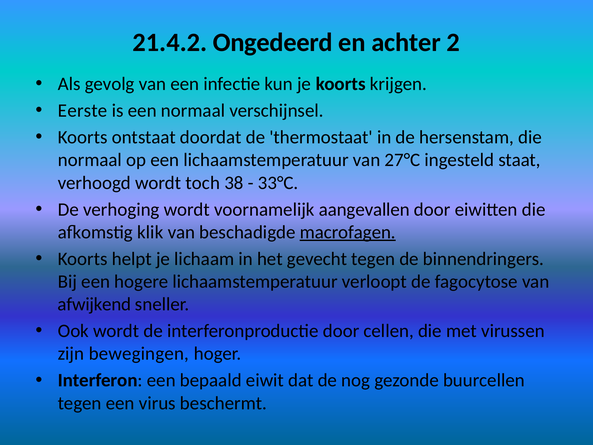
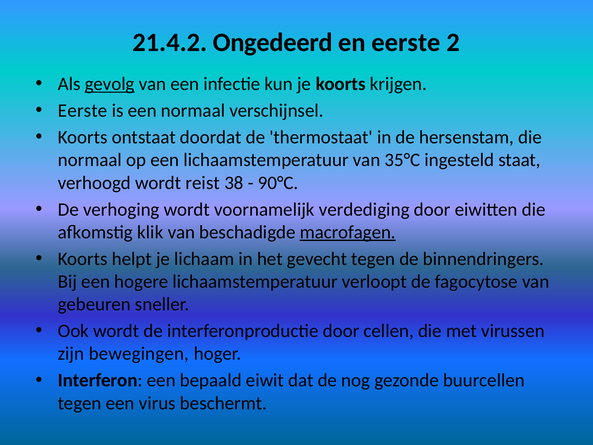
en achter: achter -> eerste (406, 43)
gevolg underline: none -> present (110, 84)
27°C: 27°C -> 35°C (402, 160)
toch: toch -> reist (203, 183)
33°C: 33°C -> 90°C (278, 183)
aangevallen: aangevallen -> verdediging (364, 209)
afwijkend: afwijkend -> gebeuren (94, 304)
